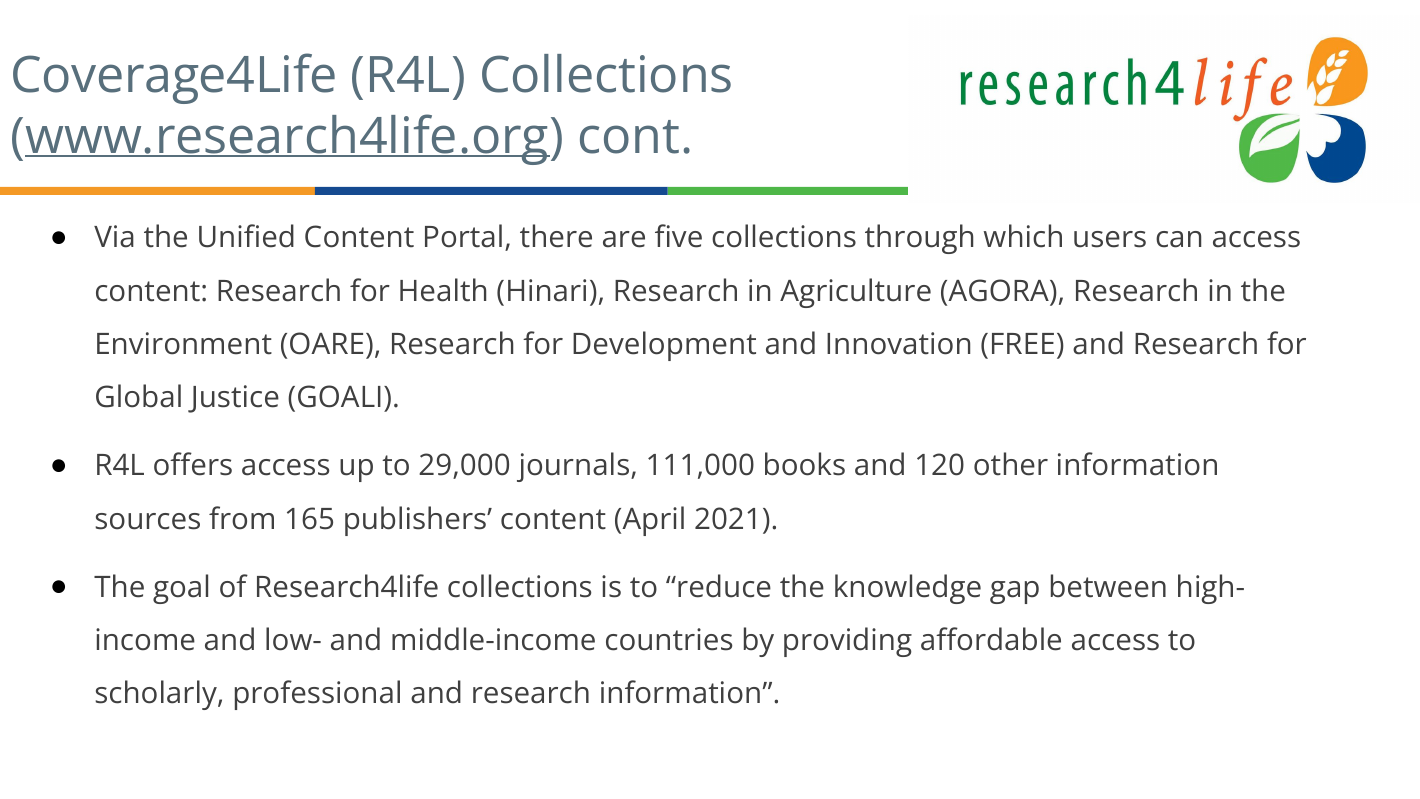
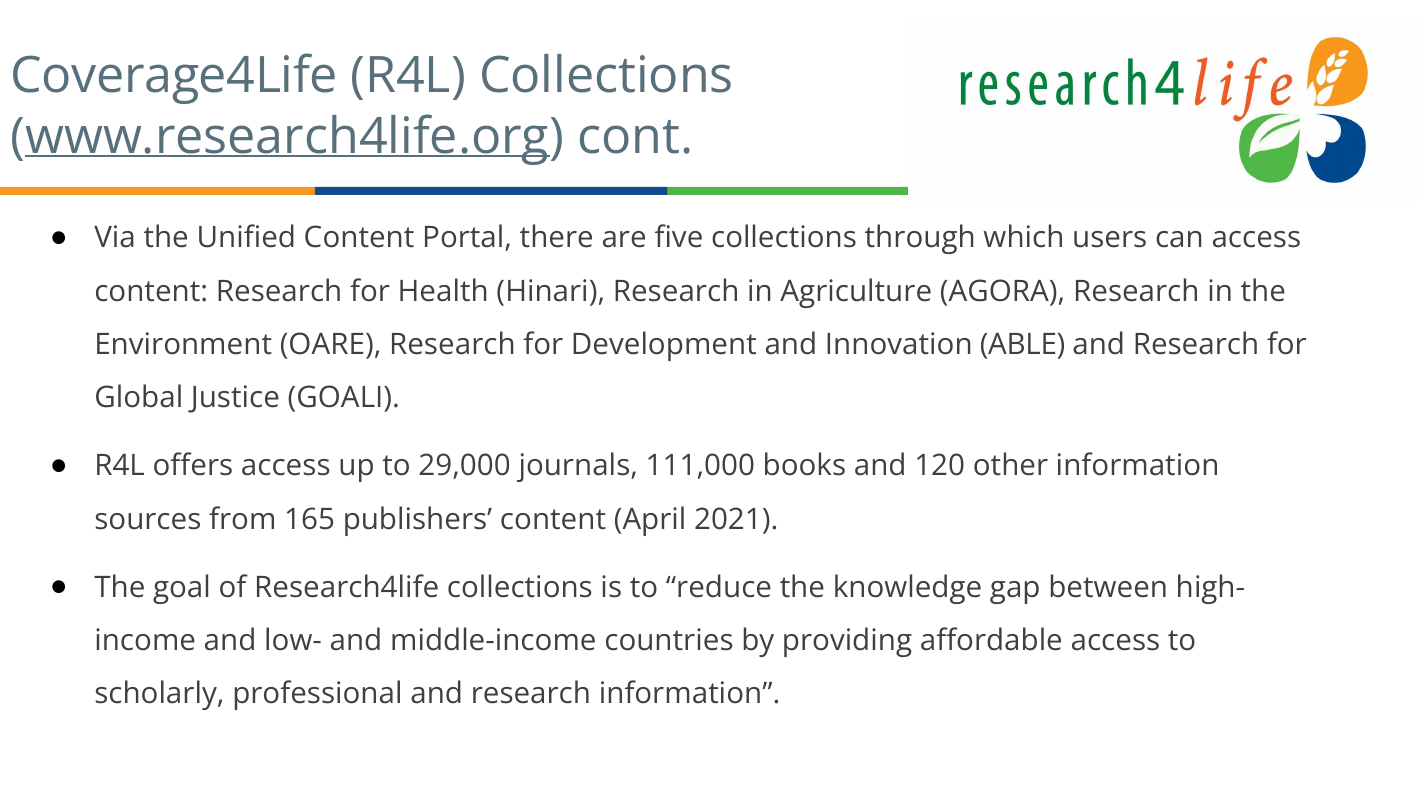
FREE: FREE -> ABLE (1023, 345)
